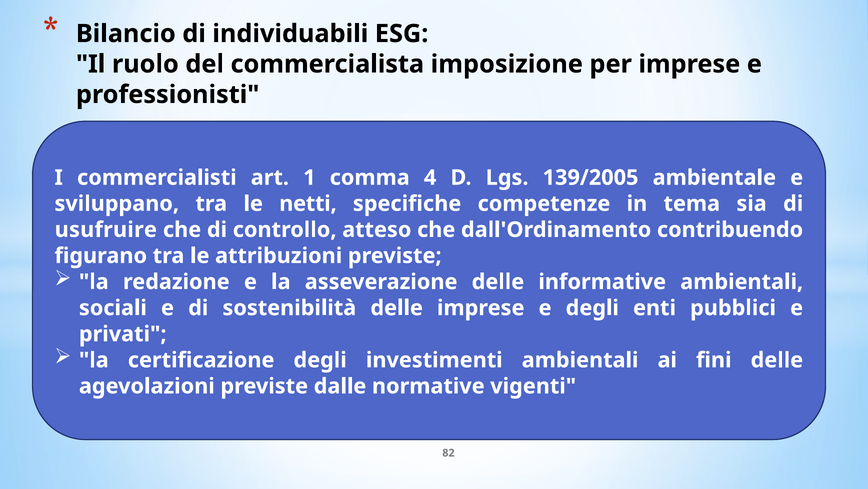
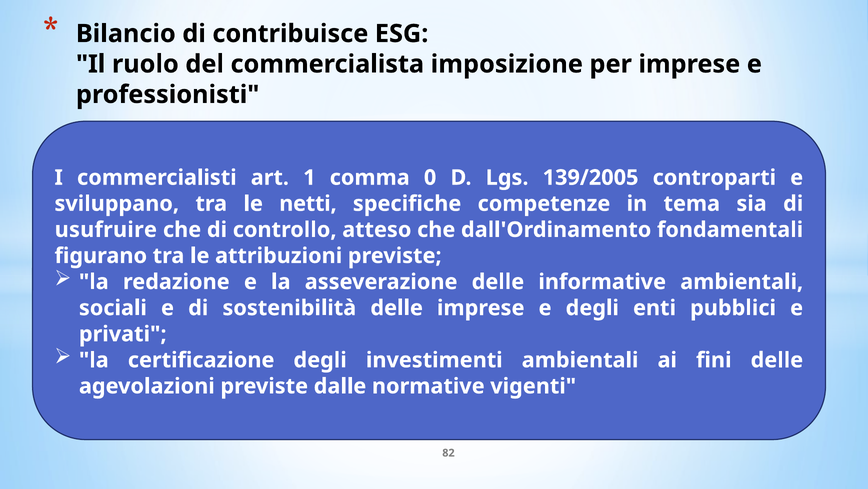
individuabili: individuabili -> contribuisce (290, 34)
4: 4 -> 0 (430, 177)
ambientale: ambientale -> controparti (714, 177)
contribuendo: contribuendo -> fondamentali (730, 229)
